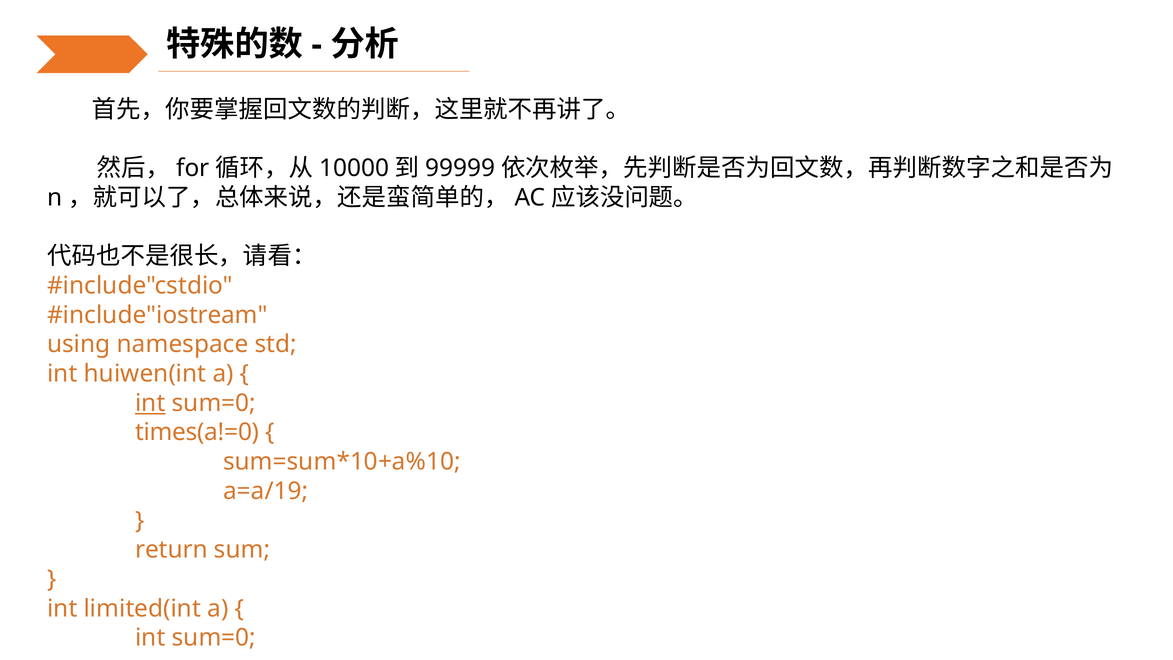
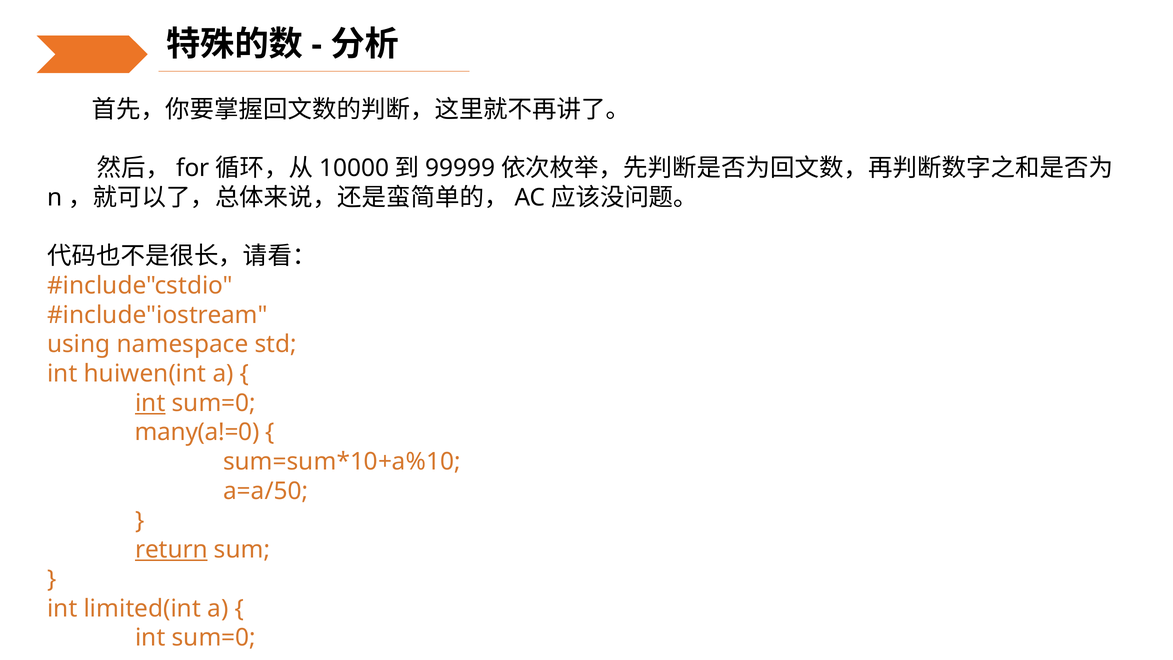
times(a!=0: times(a!=0 -> many(a!=0 (197, 432)
a=a/19: a=a/19 -> a=a/50 (266, 491)
return underline: none -> present (171, 550)
